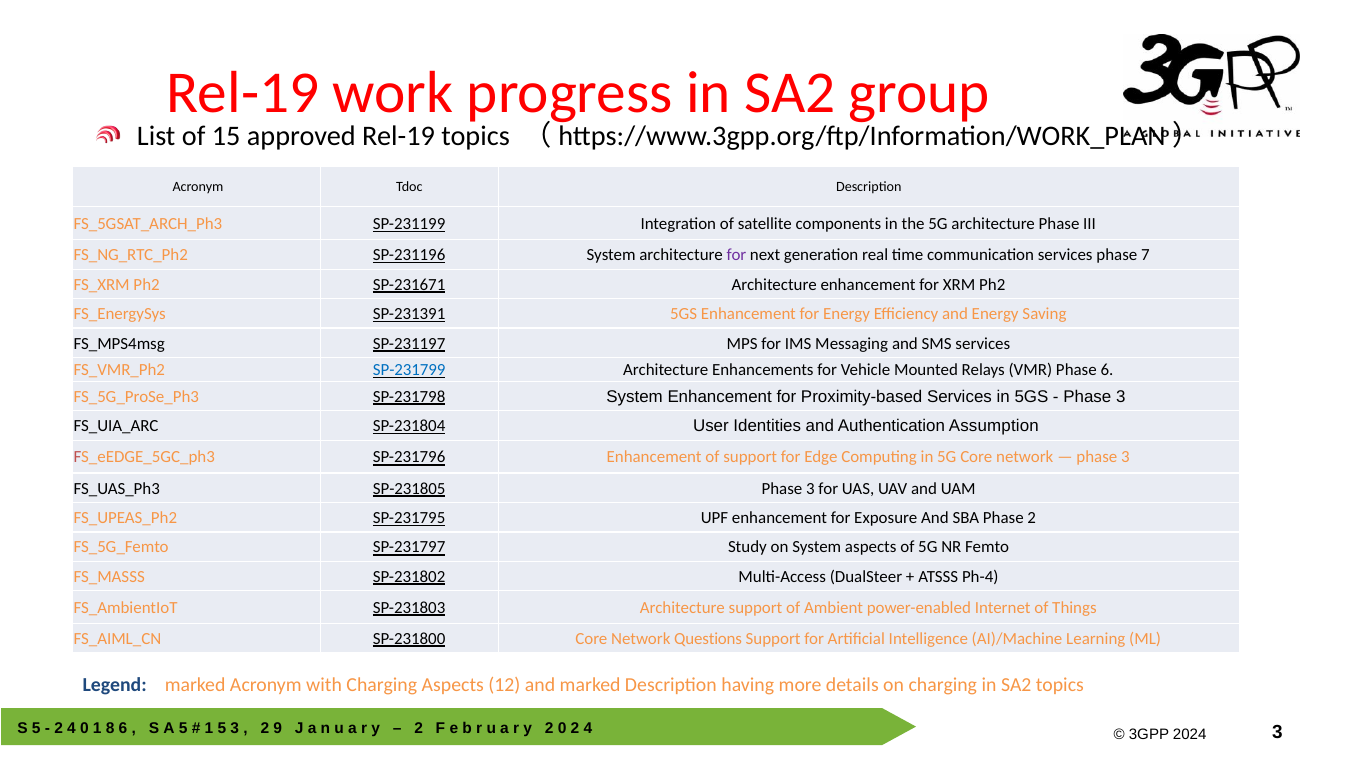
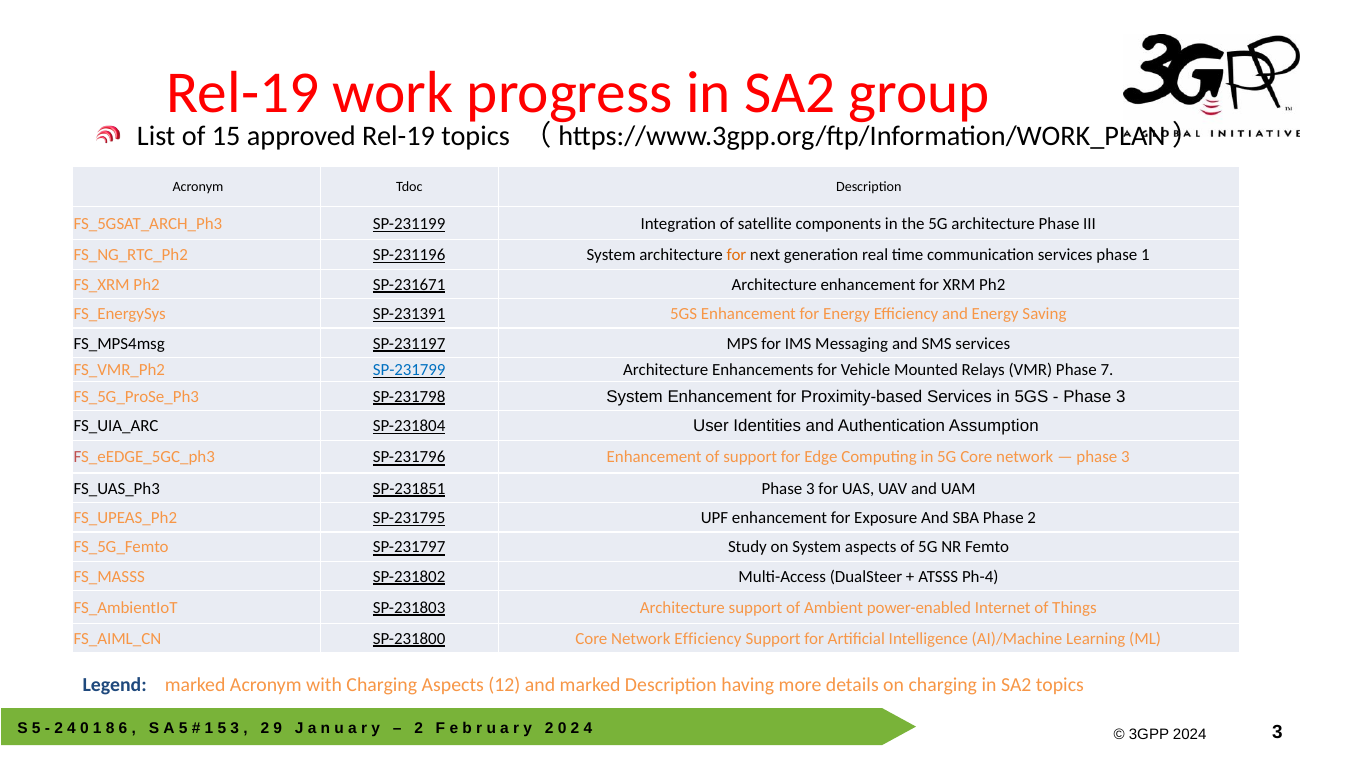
for colour: purple -> orange (737, 255)
phase 7: 7 -> 1 (1145, 255)
Phase 6: 6 -> 7 (1107, 370)
SP-231805: SP-231805 -> SP-231851 (409, 488)
Network Questions: Questions -> Efficiency (708, 638)
